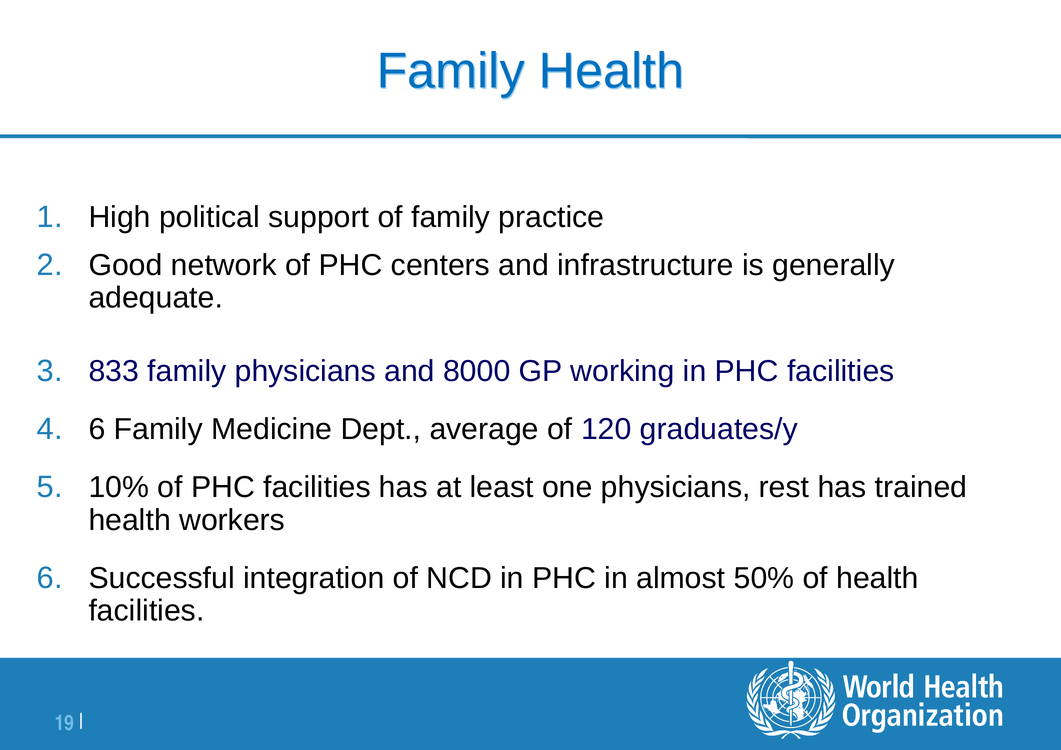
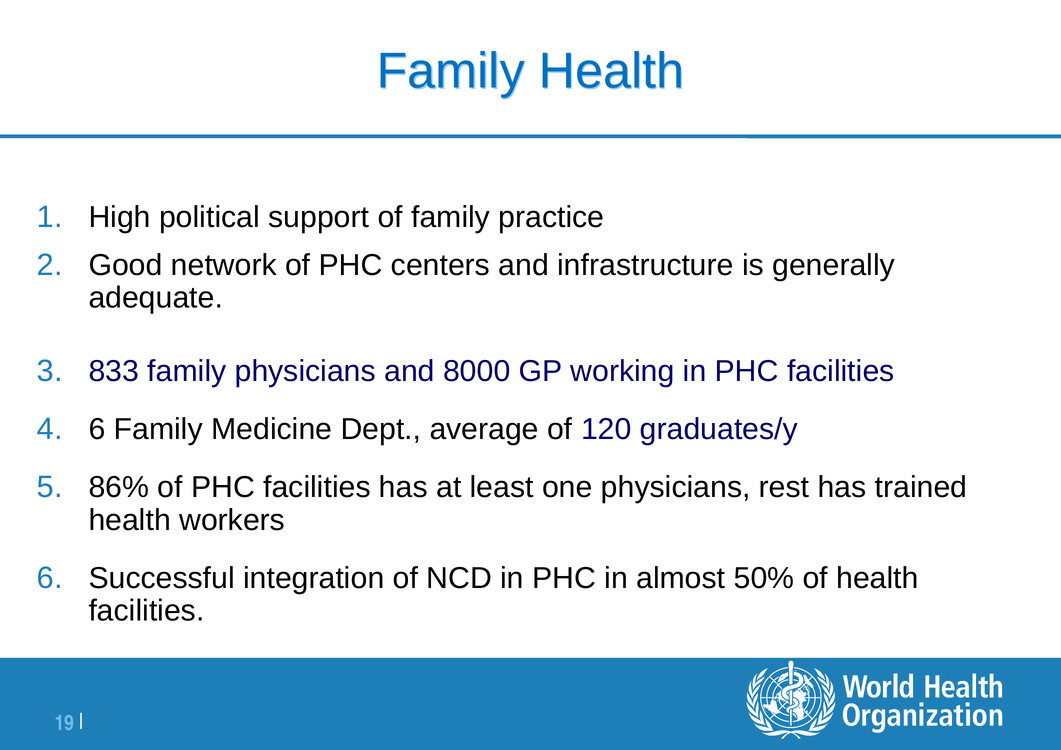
10%: 10% -> 86% (119, 488)
